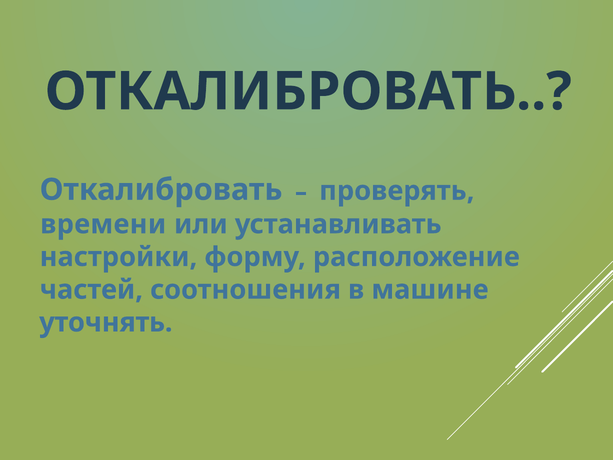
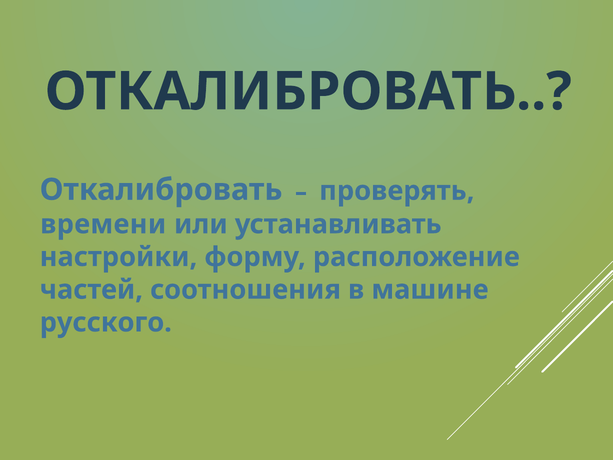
уточнять: уточнять -> русского (106, 322)
